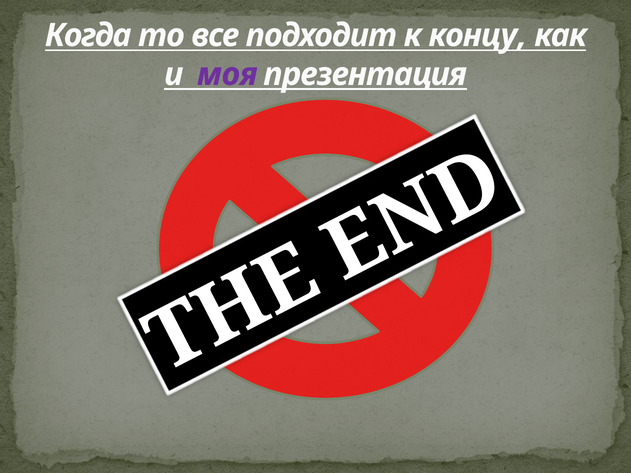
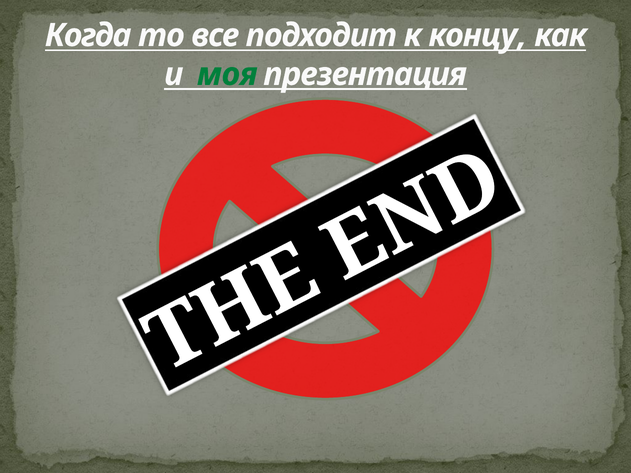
моя colour: purple -> green (227, 74)
